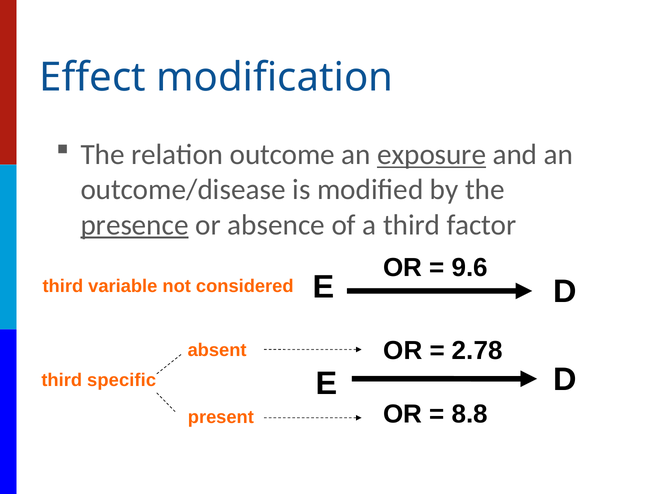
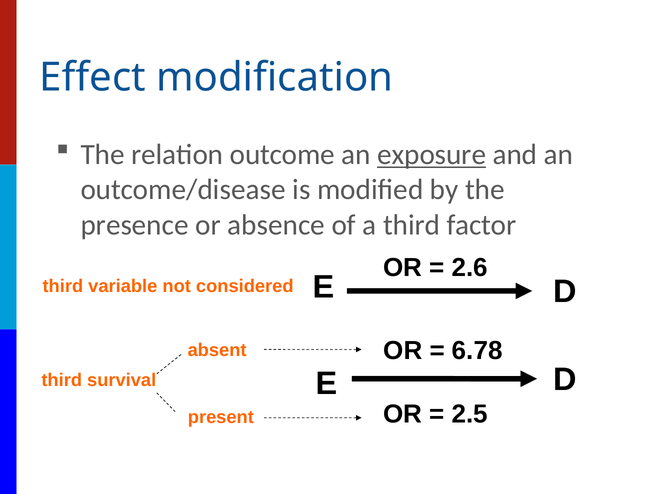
presence underline: present -> none (135, 225)
9.6: 9.6 -> 2.6 (470, 267)
2.78: 2.78 -> 6.78 (477, 350)
specific: specific -> survival (122, 380)
8.8: 8.8 -> 2.5 (470, 414)
